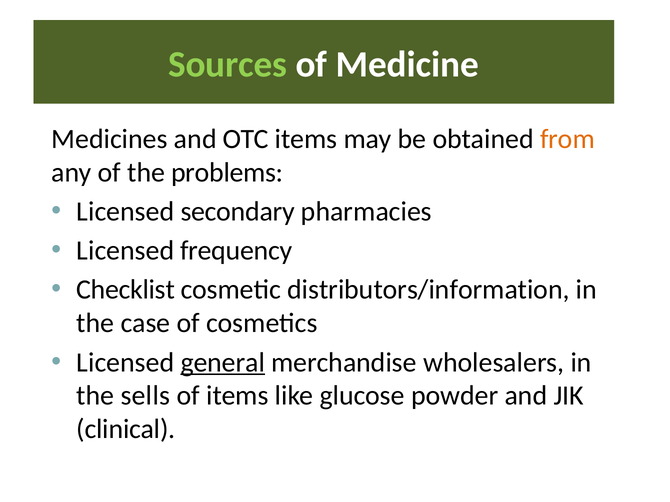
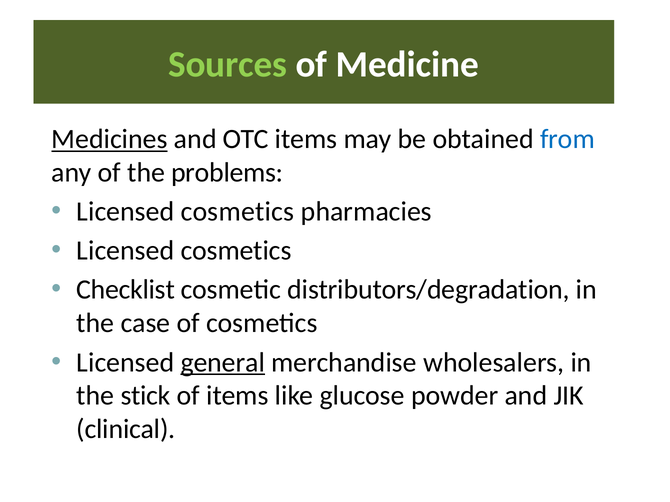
Medicines underline: none -> present (110, 139)
from colour: orange -> blue (567, 139)
secondary: secondary -> cosmetics (237, 212)
frequency: frequency -> cosmetics (236, 251)
distributors/information: distributors/information -> distributors/degradation (429, 290)
sells: sells -> stick (146, 396)
